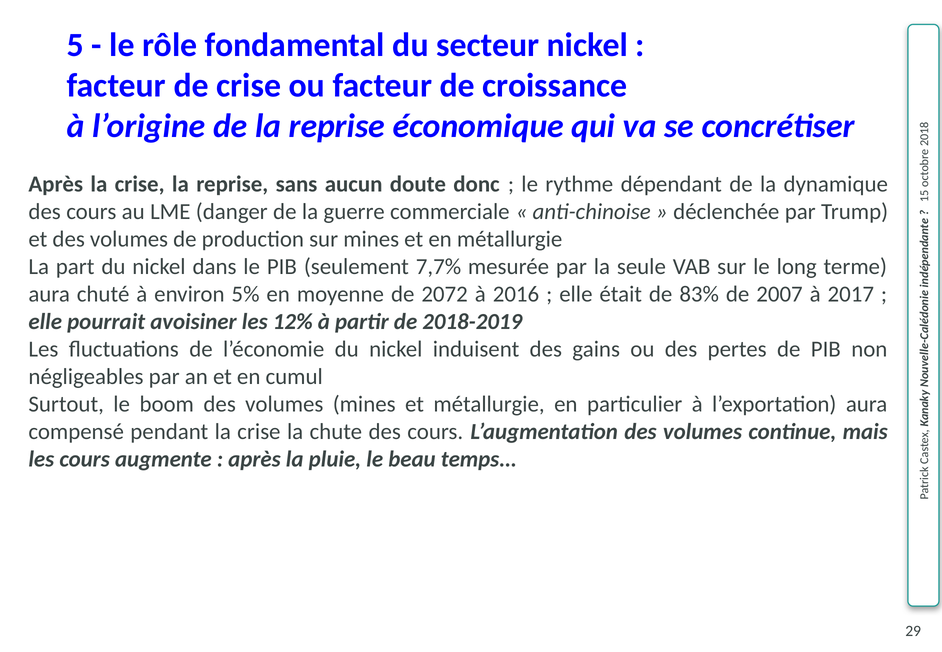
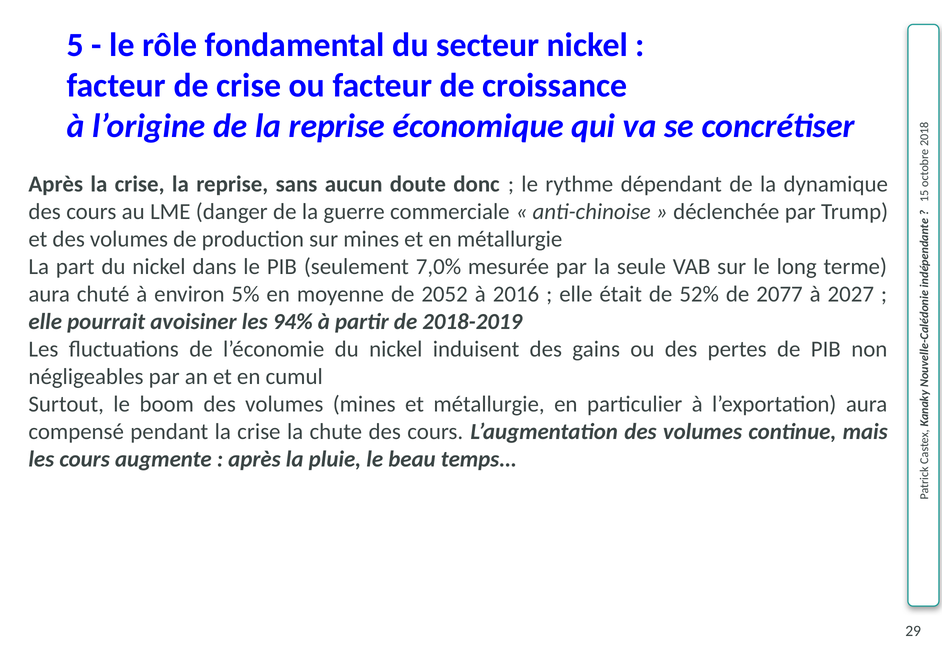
7,7%: 7,7% -> 7,0% (438, 267)
2072: 2072 -> 2052 (445, 294)
83%: 83% -> 52% (699, 294)
2007: 2007 -> 2077 (780, 294)
2017: 2017 -> 2027 (851, 294)
12%: 12% -> 94% (293, 322)
